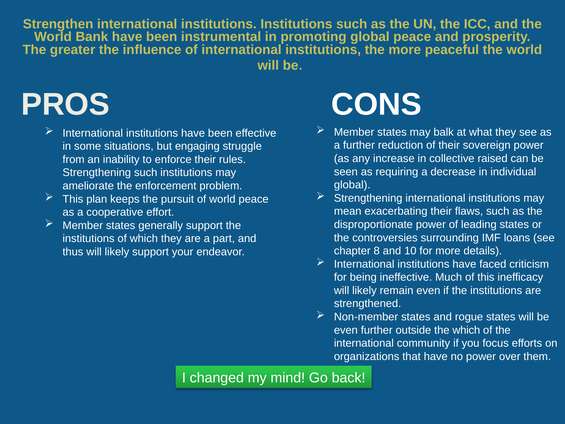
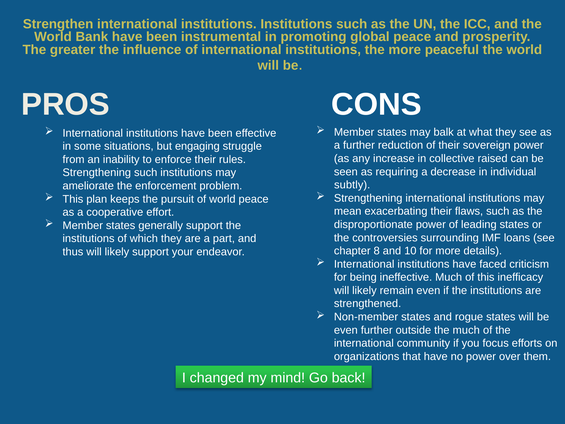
global: global -> subtly (352, 185)
the which: which -> much (466, 330)
